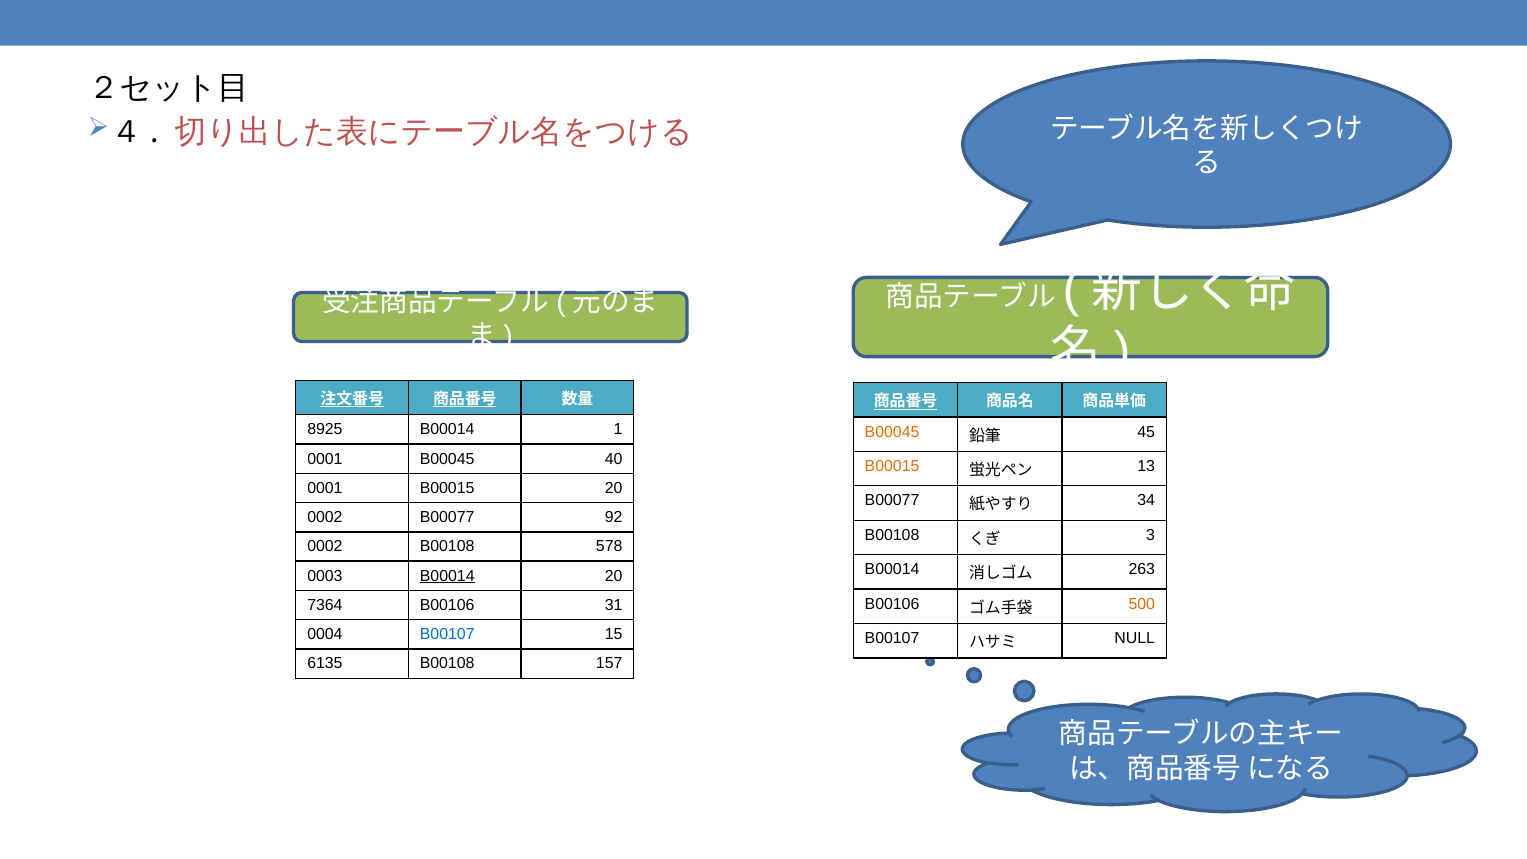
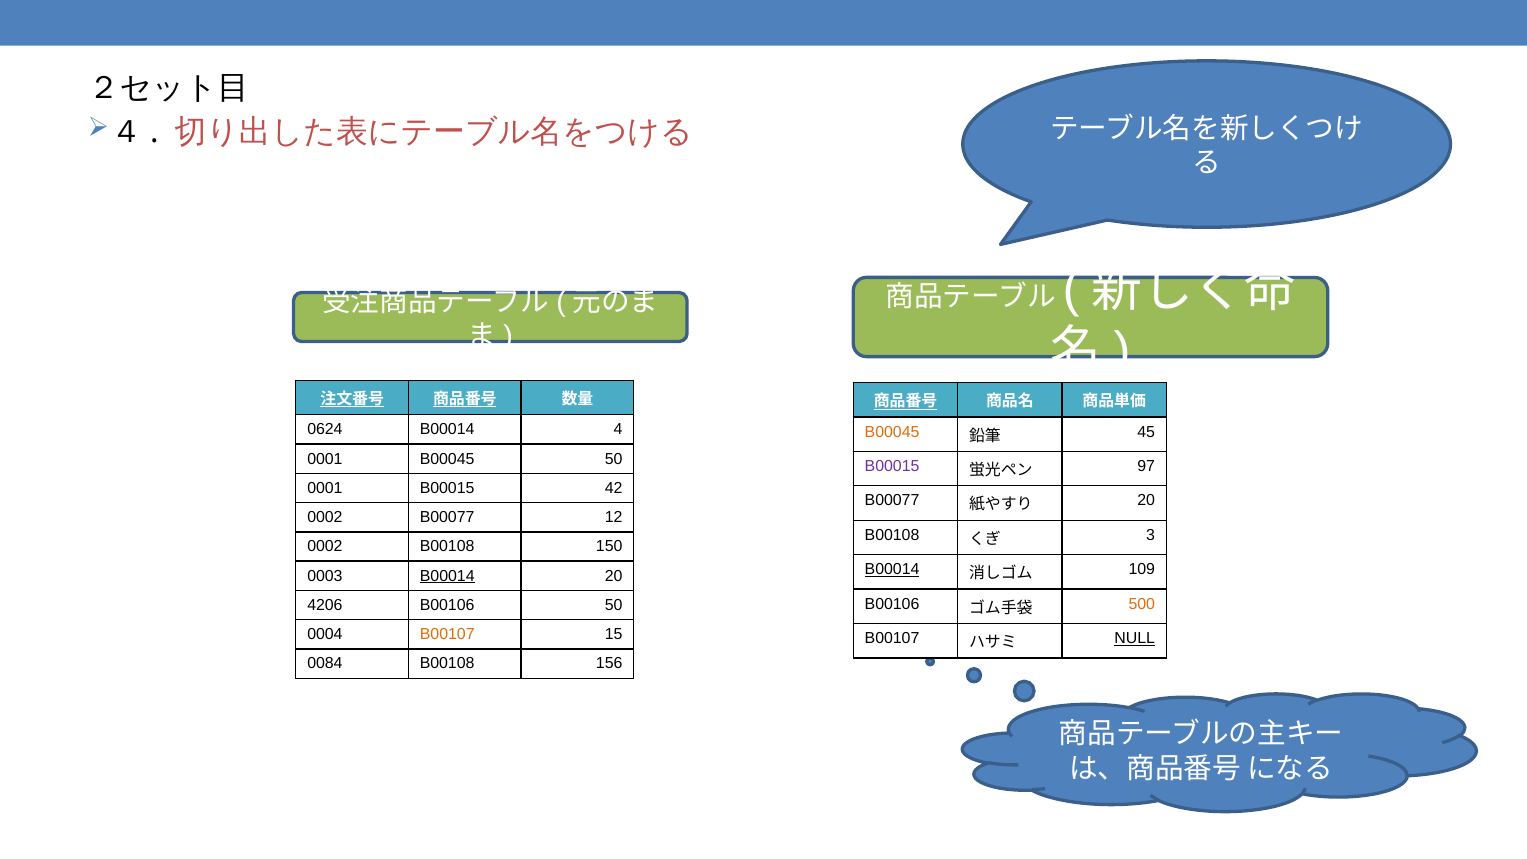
8925: 8925 -> 0624 (325, 430)
1: 1 -> 4 (618, 430)
B00045 40: 40 -> 50 (614, 459)
B00015 colour: orange -> purple (892, 466)
13: 13 -> 97 (1146, 466)
B00015 20: 20 -> 42 (614, 488)
34: 34 -> 20 (1146, 501)
92: 92 -> 12 (614, 517)
578: 578 -> 150 (609, 547)
B00014 underline: none -> present (892, 569)
263: 263 -> 109 (1142, 569)
7364: 7364 -> 4206 (325, 605)
B00106 31: 31 -> 50 (614, 605)
B00107 colour: blue -> orange (447, 634)
NULL underline: none -> present (1135, 638)
6135: 6135 -> 0084 (325, 664)
157: 157 -> 156 (609, 664)
